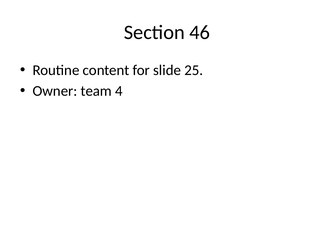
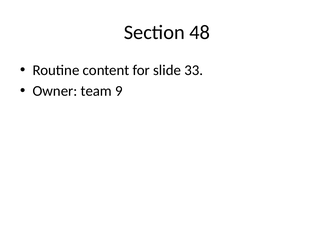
46: 46 -> 48 (200, 32)
25: 25 -> 33 (194, 70)
4: 4 -> 9 (119, 91)
